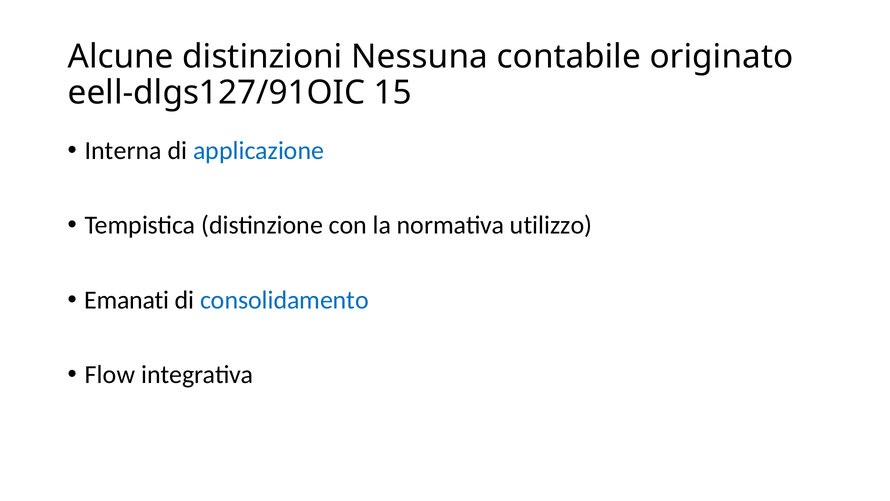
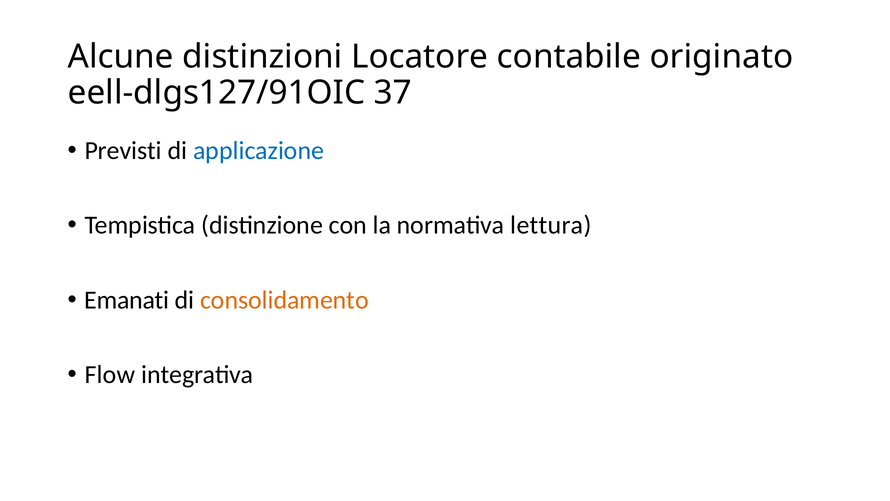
Nessuna: Nessuna -> Locatore (420, 57)
15: 15 -> 37 (393, 93)
Interna: Interna -> Previsti (123, 150)
utilizzo: utilizzo -> lettura (551, 225)
consolidamento colour: blue -> orange (284, 300)
